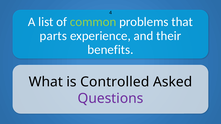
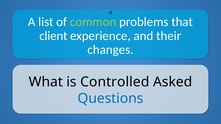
parts: parts -> client (53, 36)
benefits: benefits -> changes (110, 50)
Questions colour: purple -> blue (110, 99)
